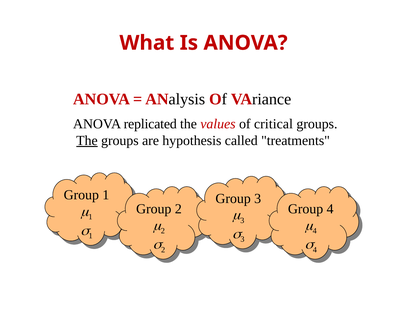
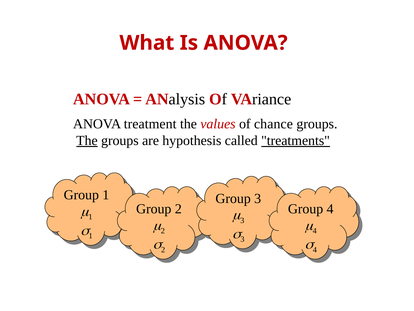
replicated: replicated -> treatment (150, 124)
critical: critical -> chance (273, 124)
treatments underline: none -> present (296, 140)
